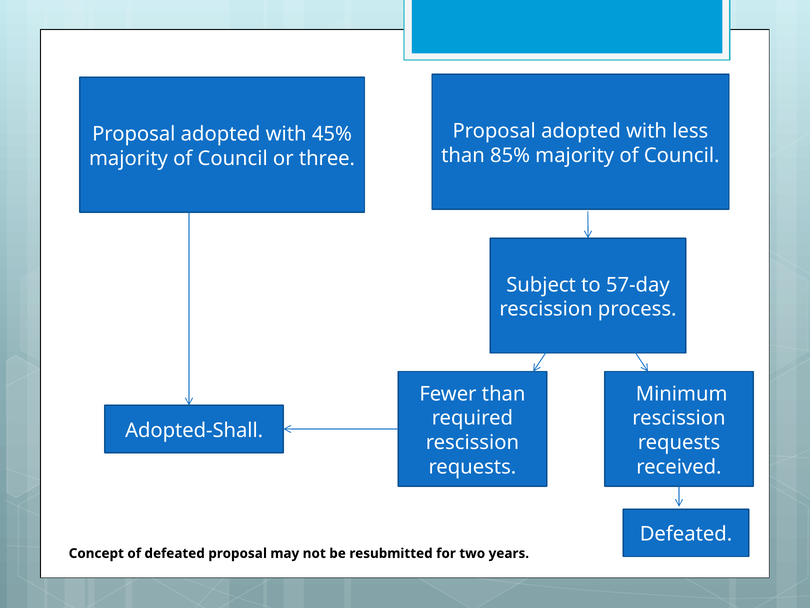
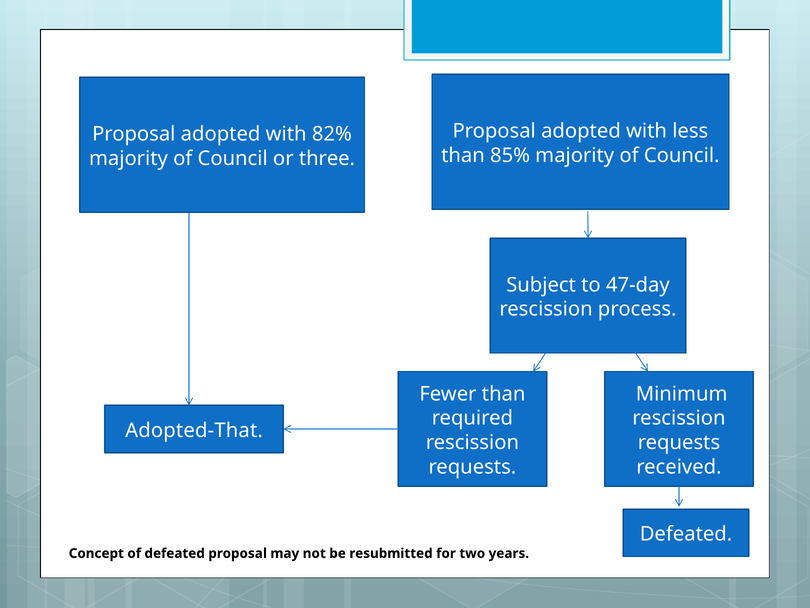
45%: 45% -> 82% (332, 134)
57-day: 57-day -> 47-day (638, 285)
Adopted-Shall: Adopted-Shall -> Adopted-That (194, 430)
